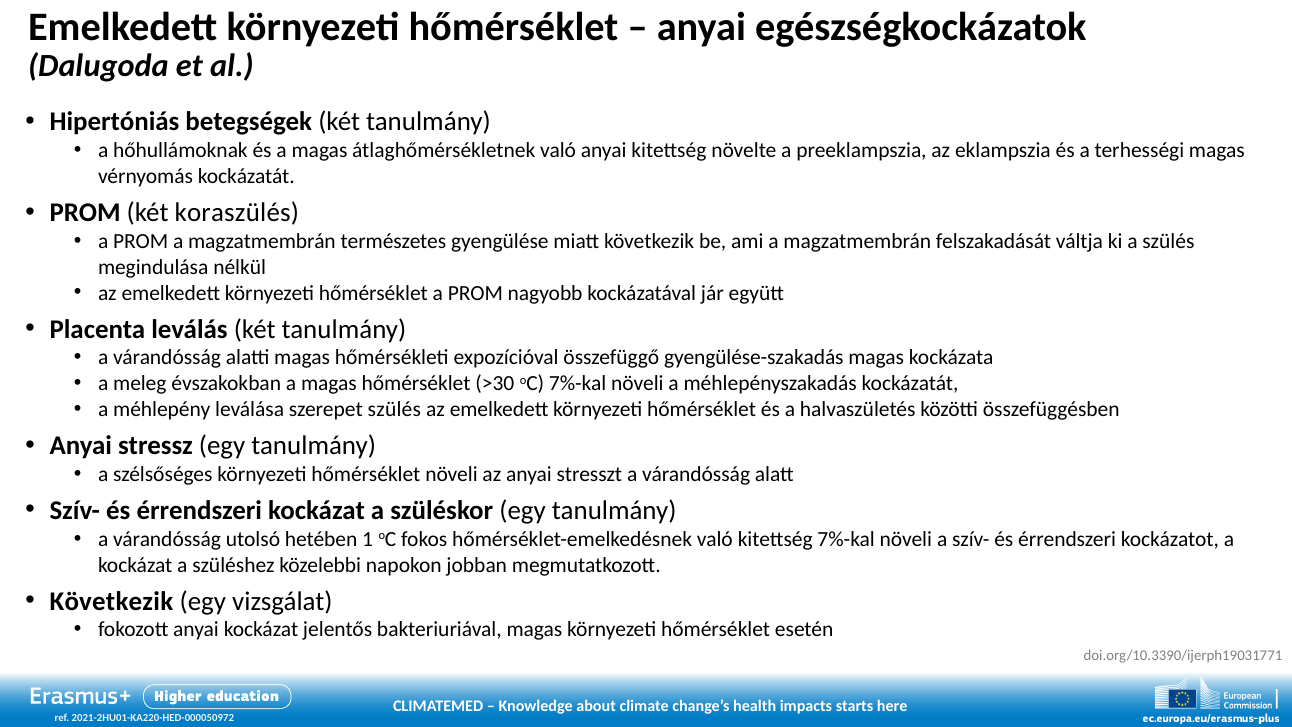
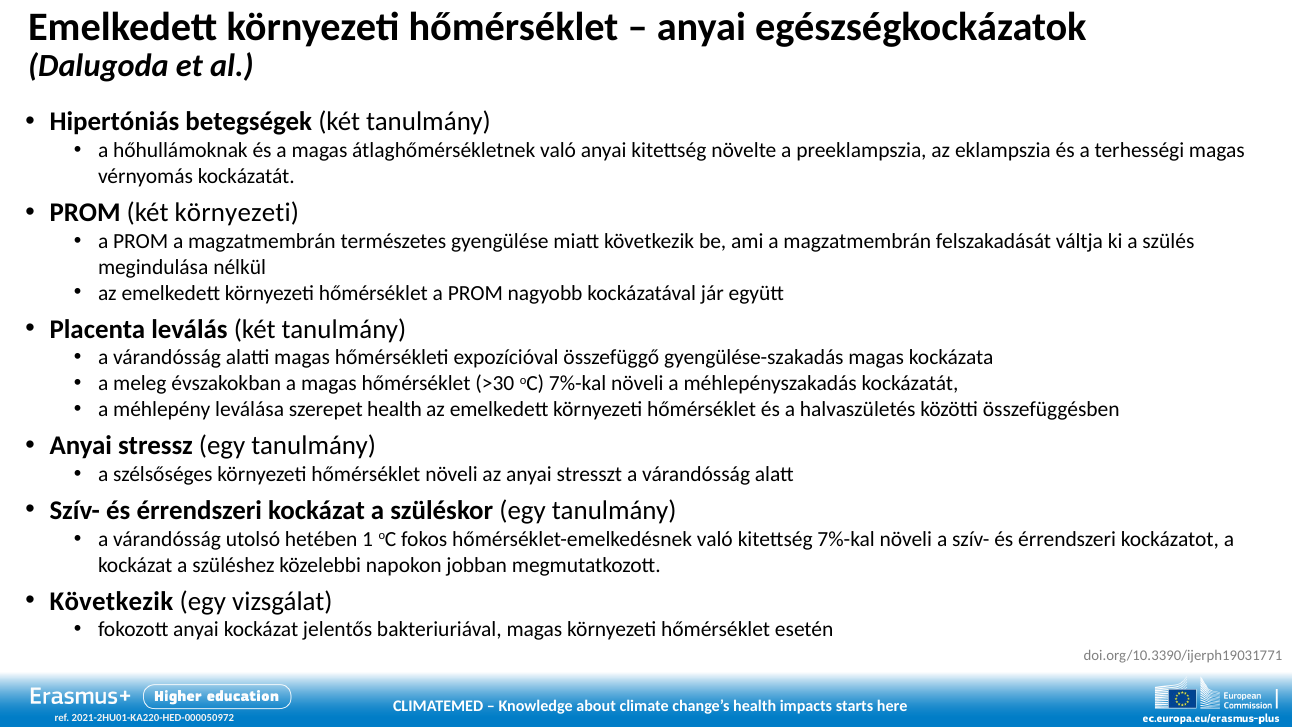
két koraszülés: koraszülés -> környezeti (237, 213)
szerepet szülés: szülés -> health (395, 409)
